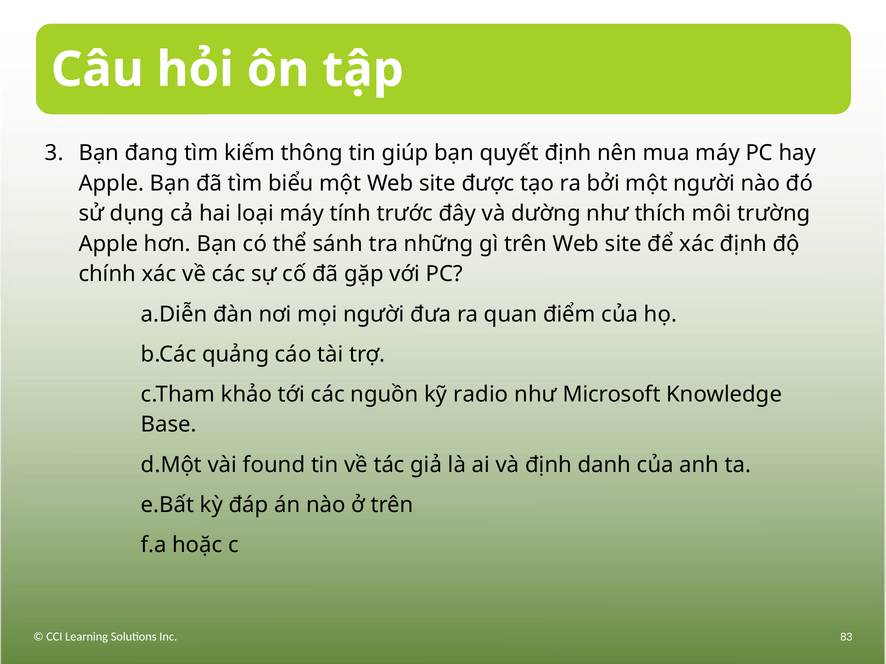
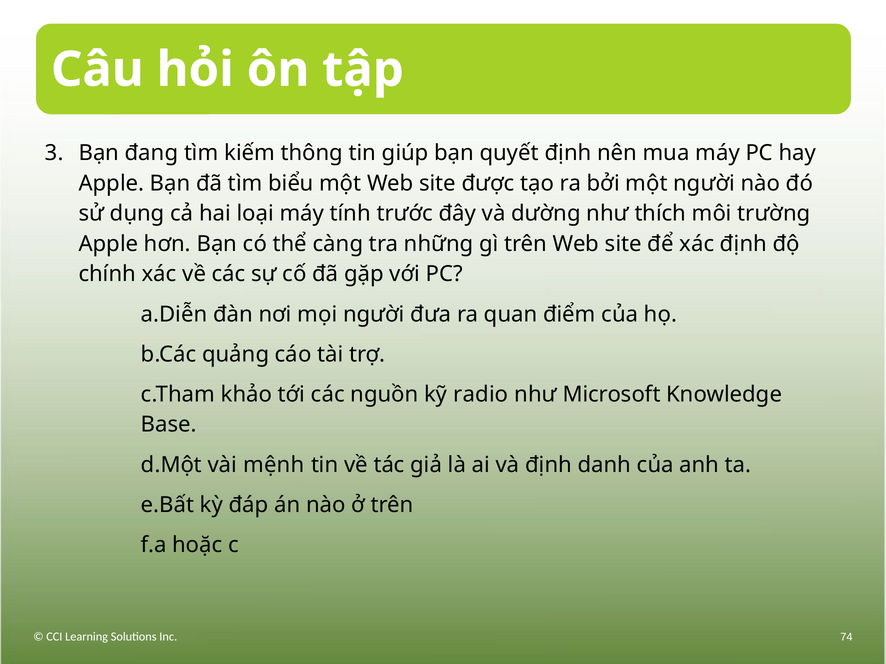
sánh: sánh -> càng (338, 244)
found: found -> mệnh (274, 465)
83: 83 -> 74 (846, 637)
